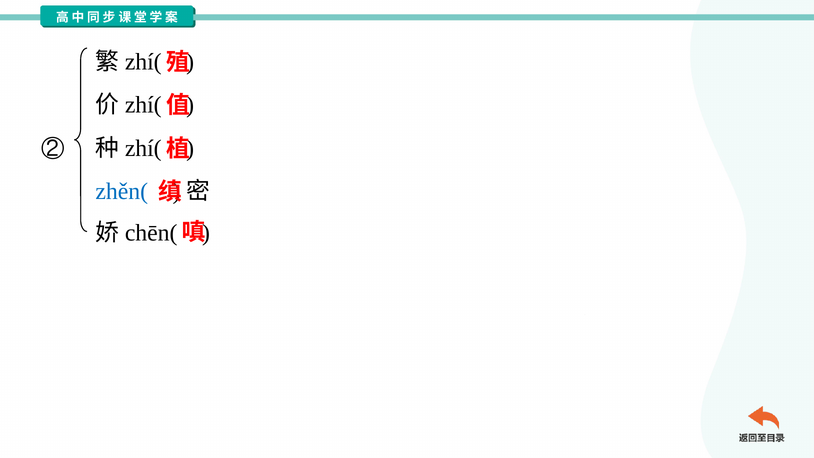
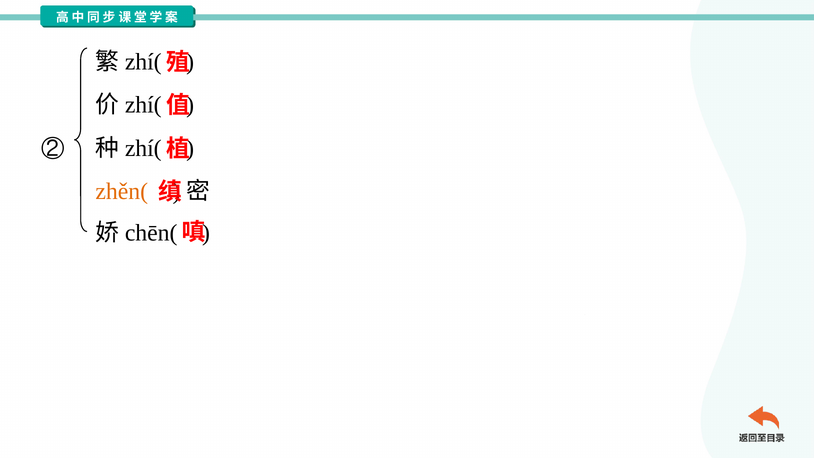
zhěn( colour: blue -> orange (122, 191)
